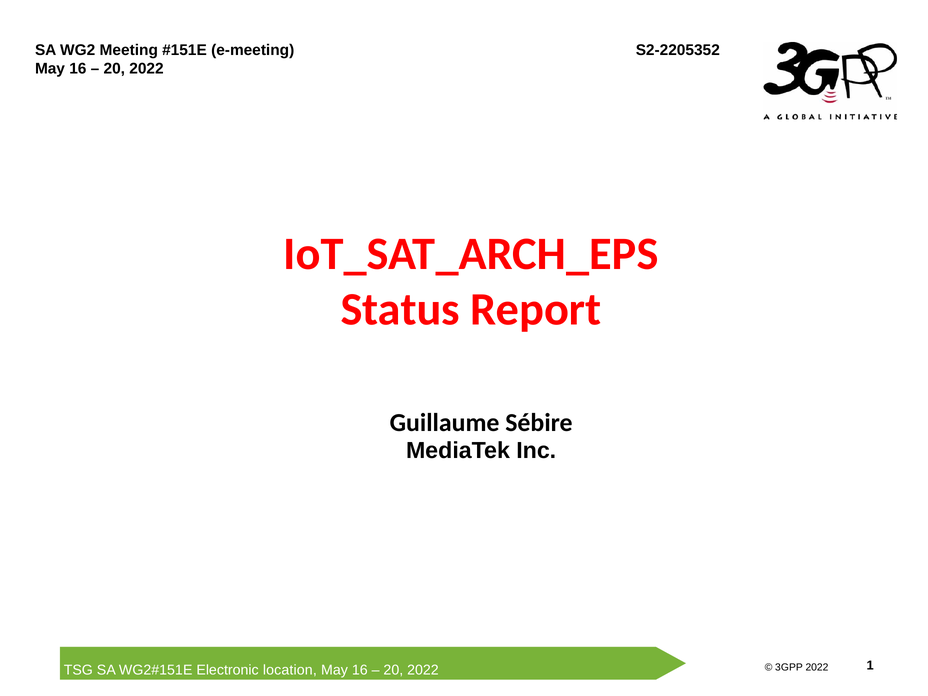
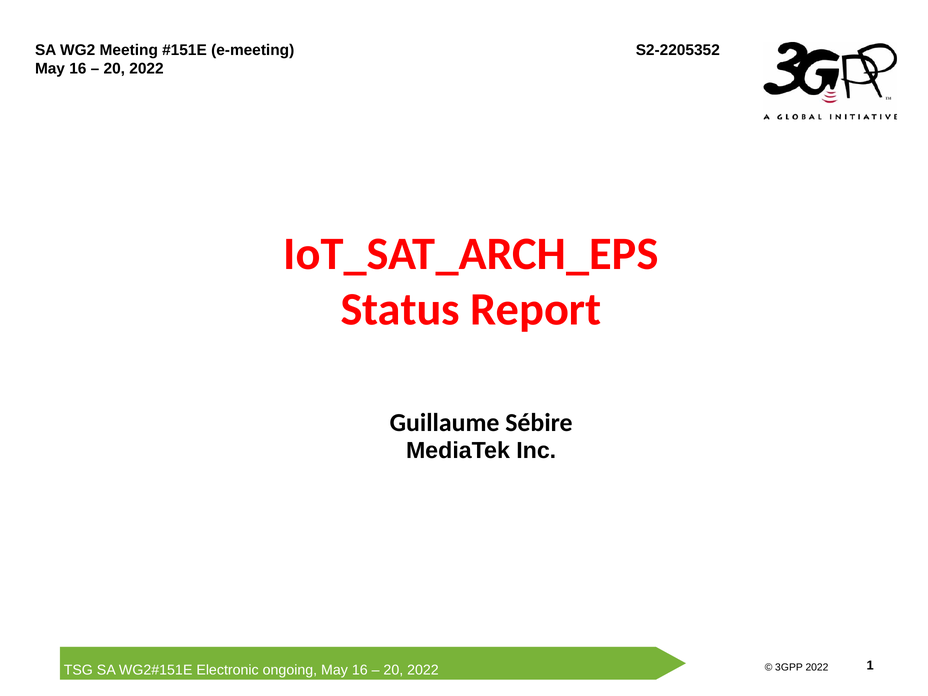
location: location -> ongoing (290, 670)
